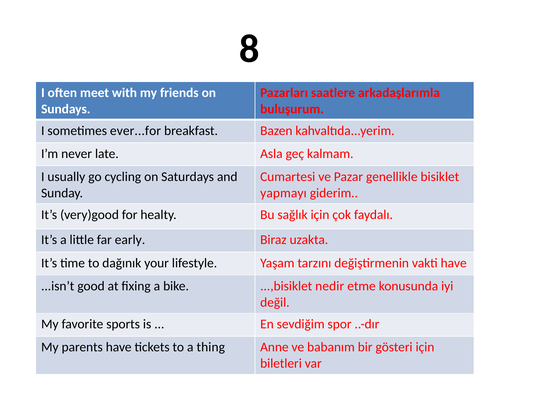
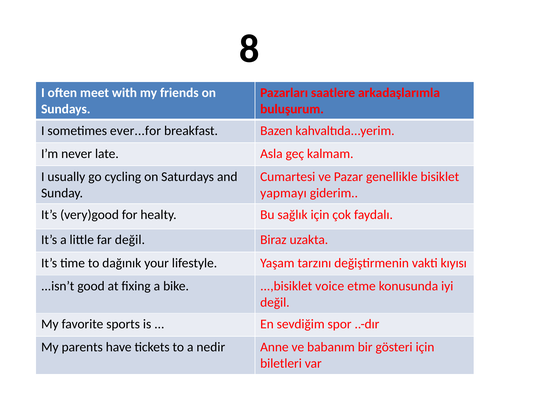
far early: early -> değil (130, 240)
vakti have: have -> kıyısı (454, 263)
nedir: nedir -> voice (330, 286)
thing: thing -> nedir (211, 347)
